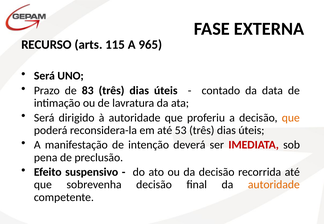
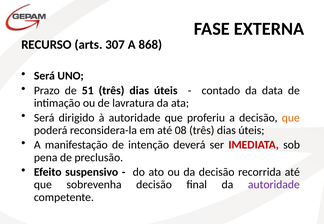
115: 115 -> 307 (115, 45)
965: 965 -> 868 (150, 45)
83: 83 -> 51 (88, 91)
53: 53 -> 08 (181, 130)
autoridade colour: orange -> purple (274, 185)
